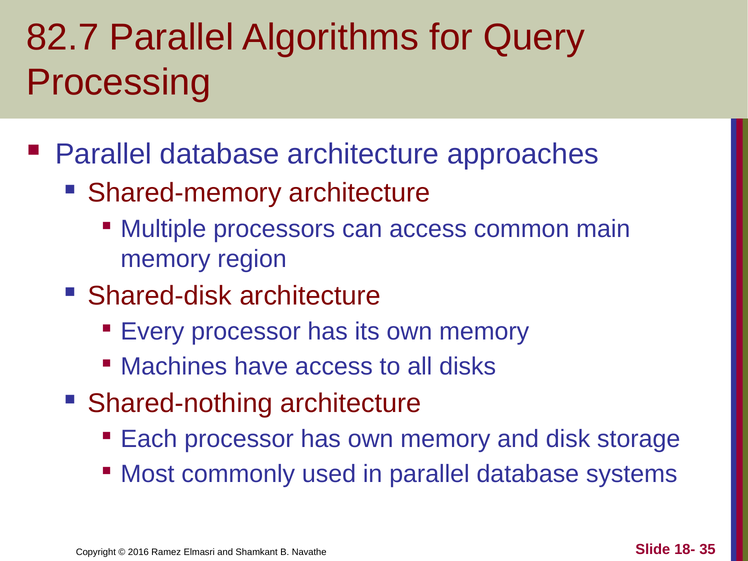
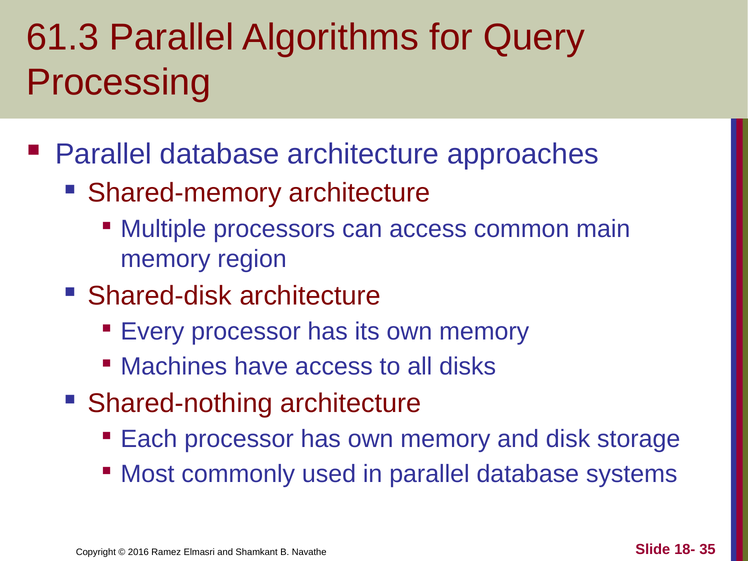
82.7: 82.7 -> 61.3 (63, 37)
